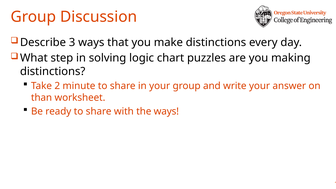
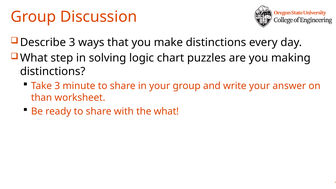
Take 2: 2 -> 3 (57, 86)
the ways: ways -> what (166, 111)
